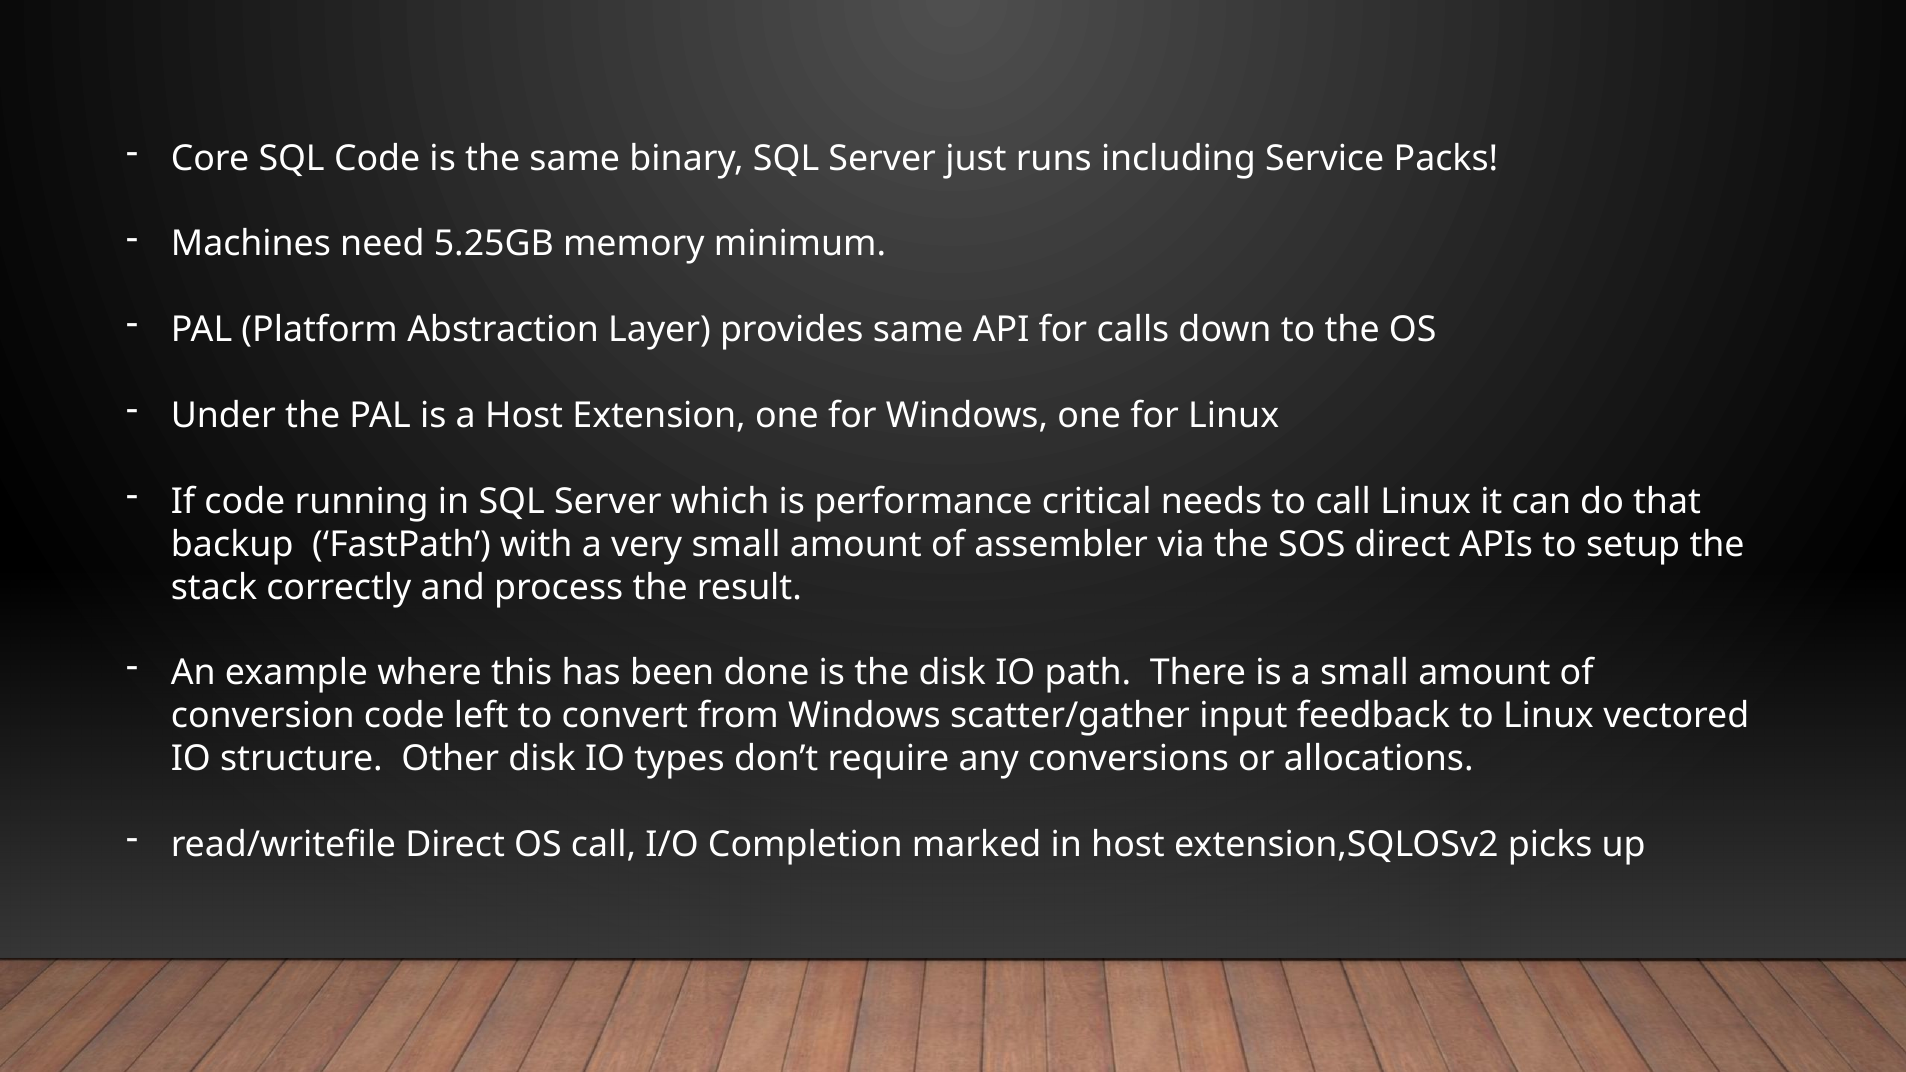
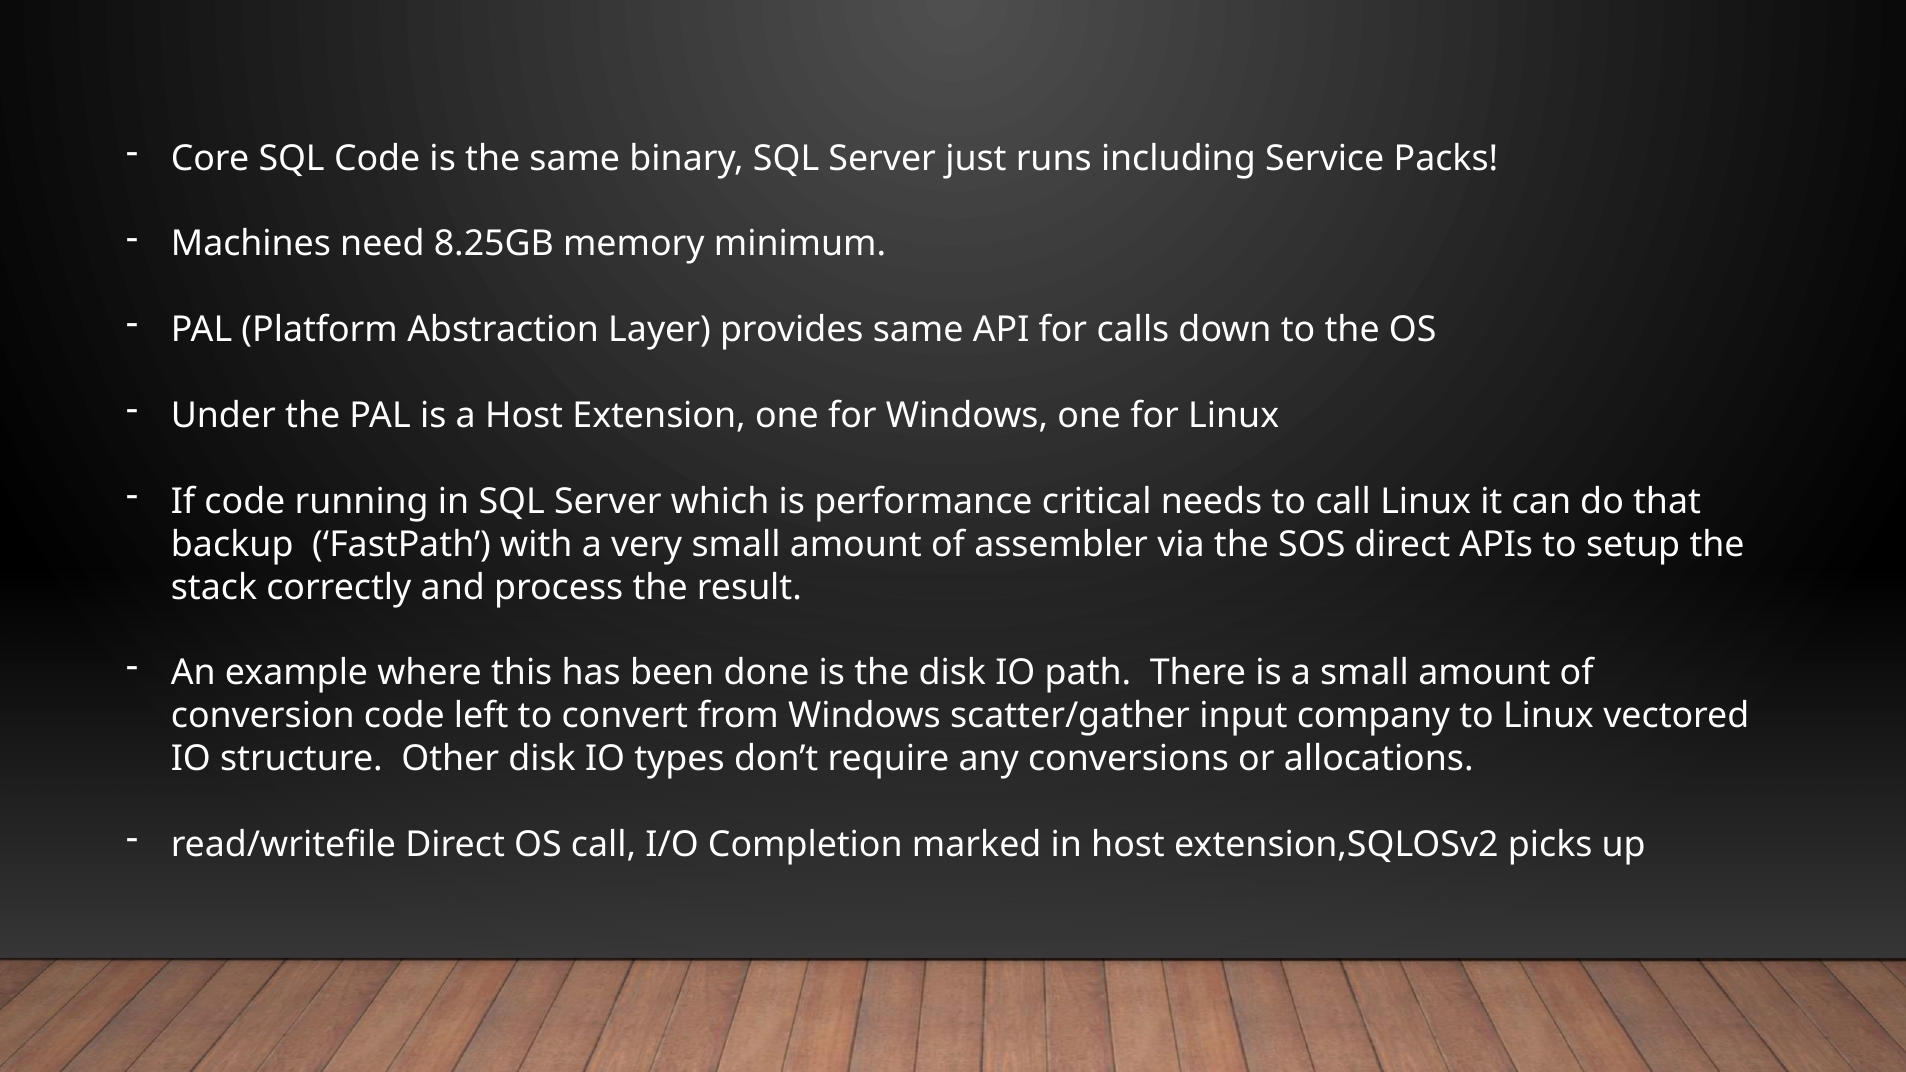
5.25GB: 5.25GB -> 8.25GB (494, 244)
feedback: feedback -> company (1374, 716)
